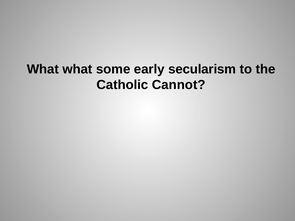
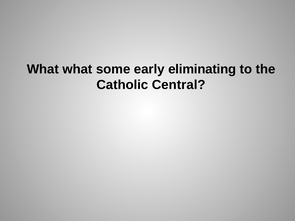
secularism: secularism -> eliminating (202, 69)
Cannot: Cannot -> Central (179, 85)
